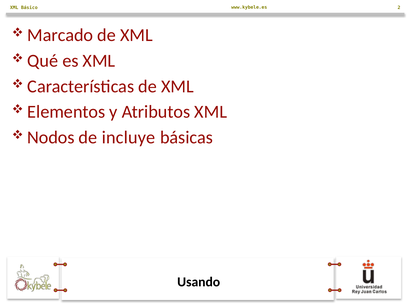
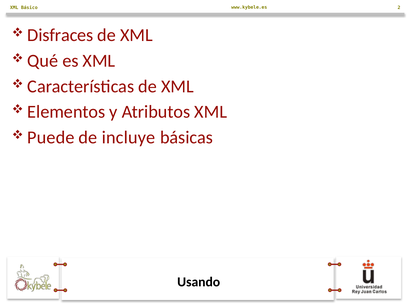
Marcado: Marcado -> Disfraces (60, 35)
Nodos: Nodos -> Puede (51, 137)
